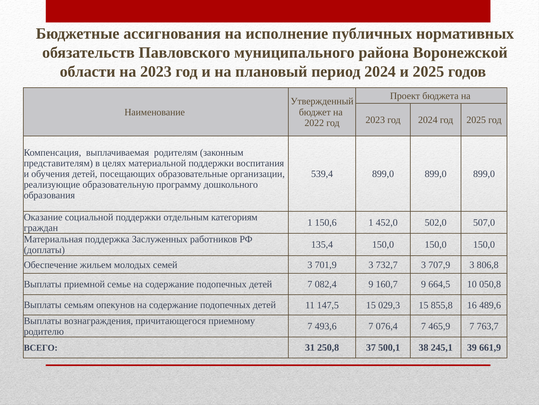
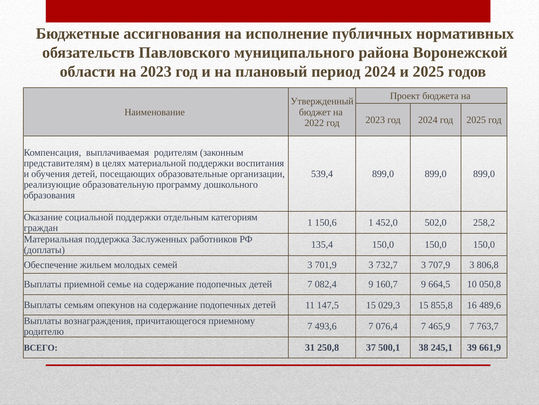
507,0: 507,0 -> 258,2 (484, 222)
